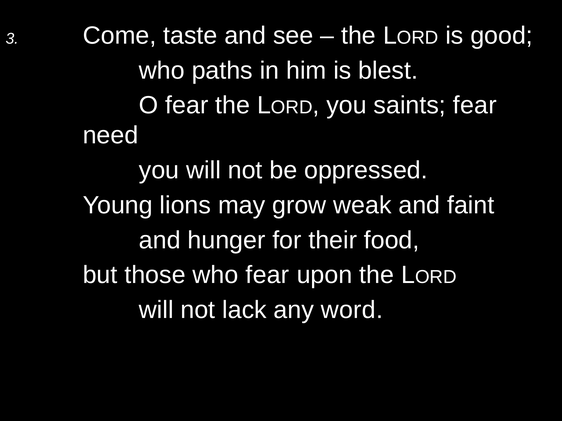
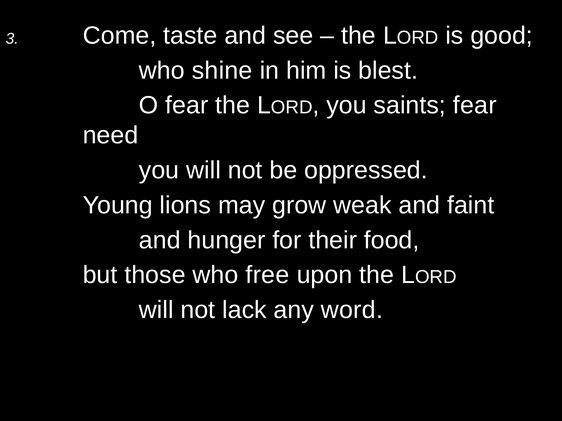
paths: paths -> shine (222, 71)
who fear: fear -> free (267, 275)
